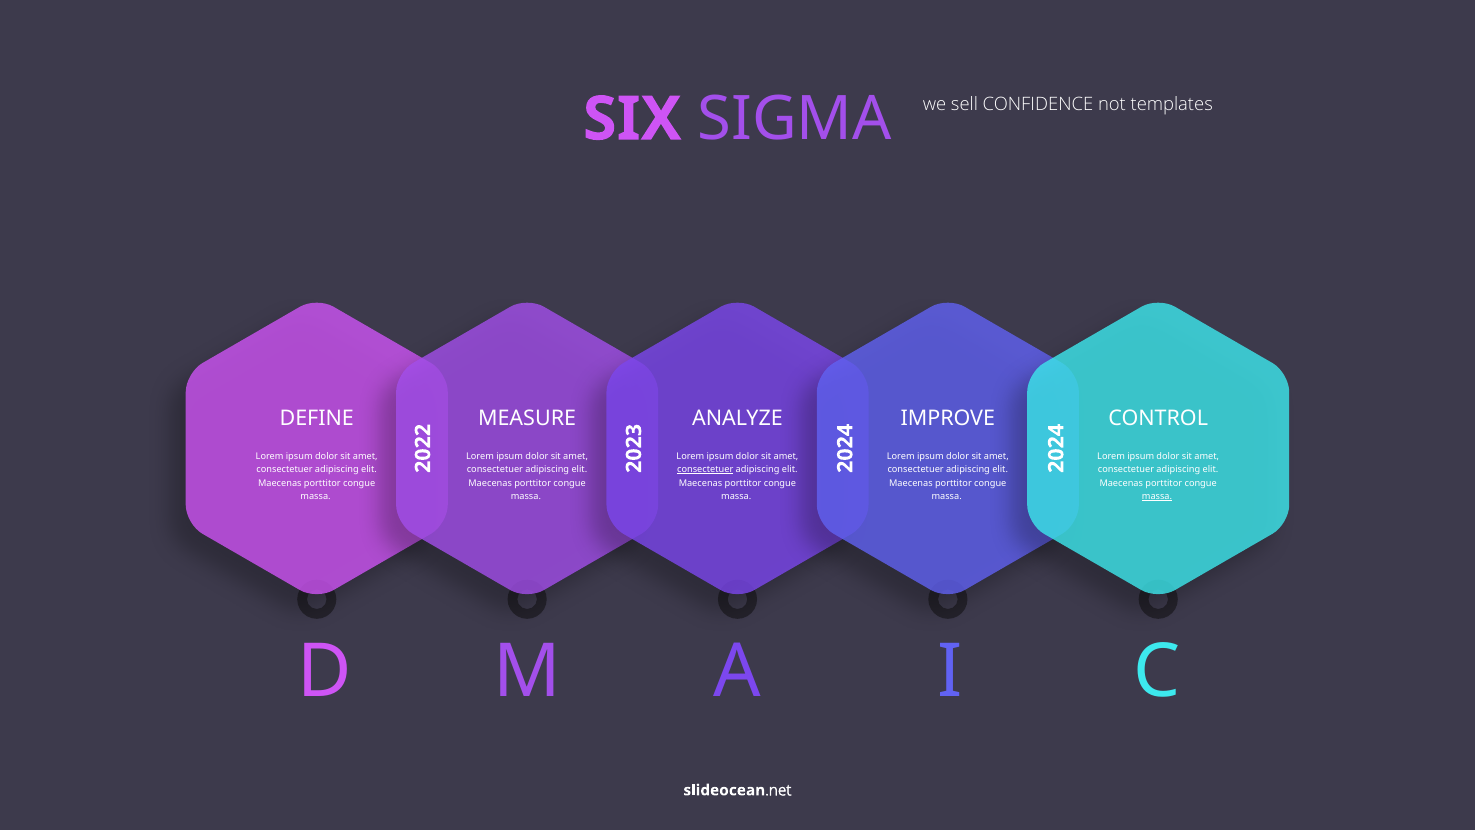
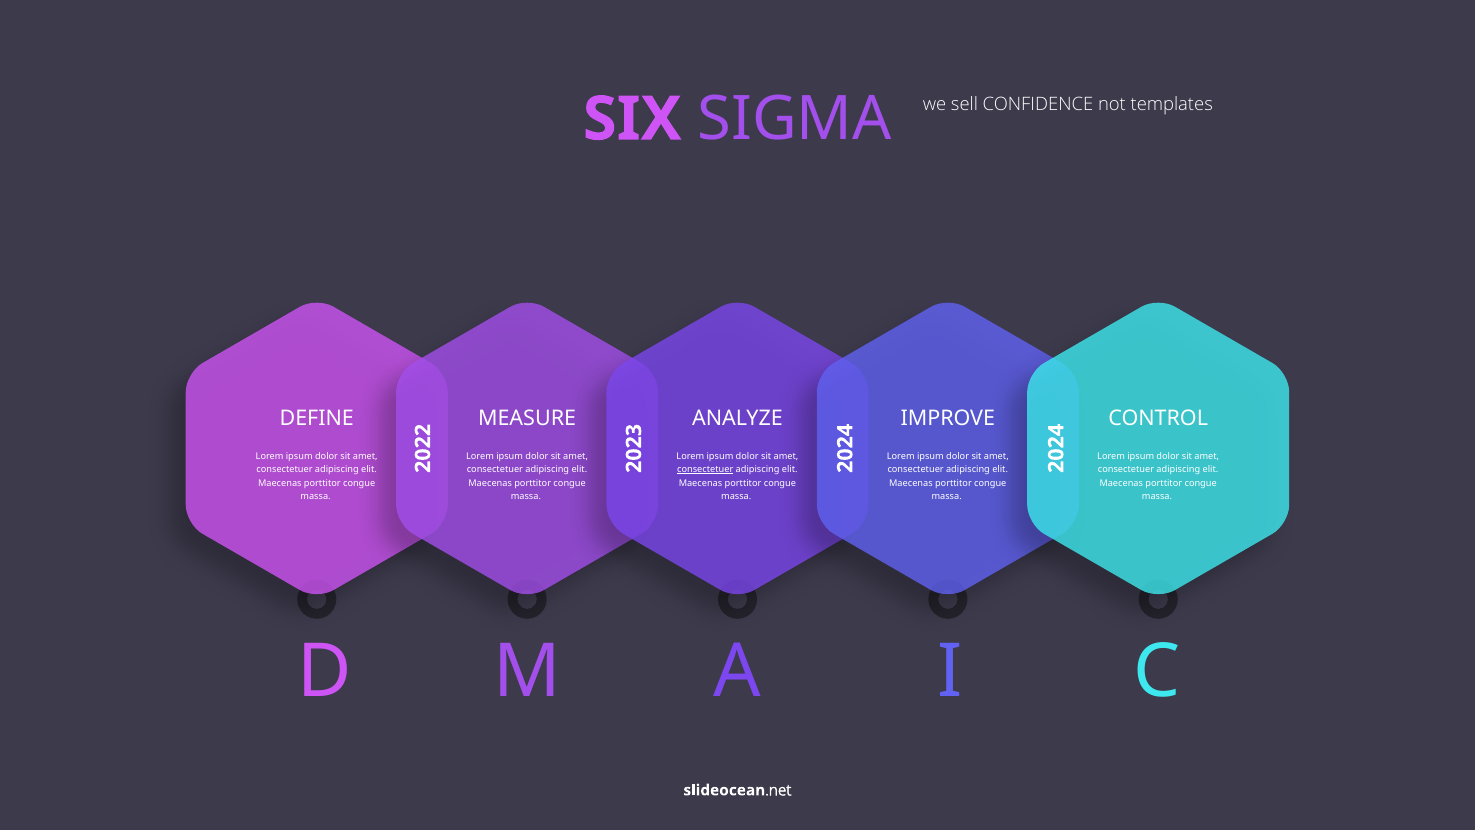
massa underline: present -> none (1157, 496)
